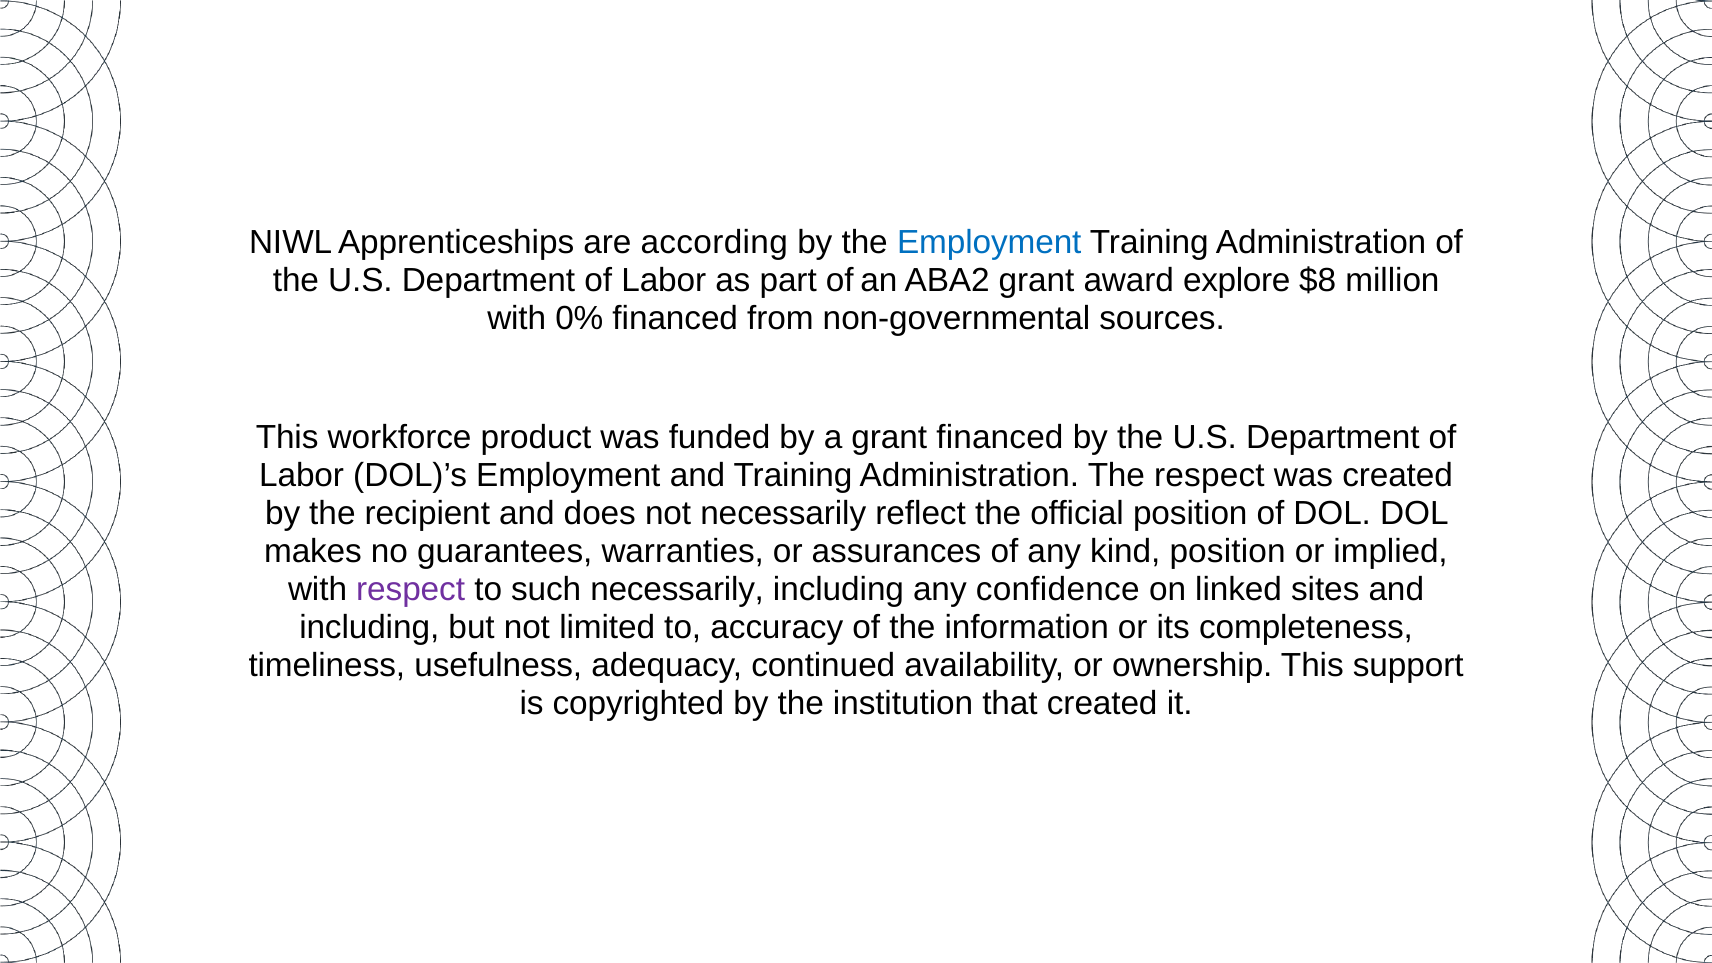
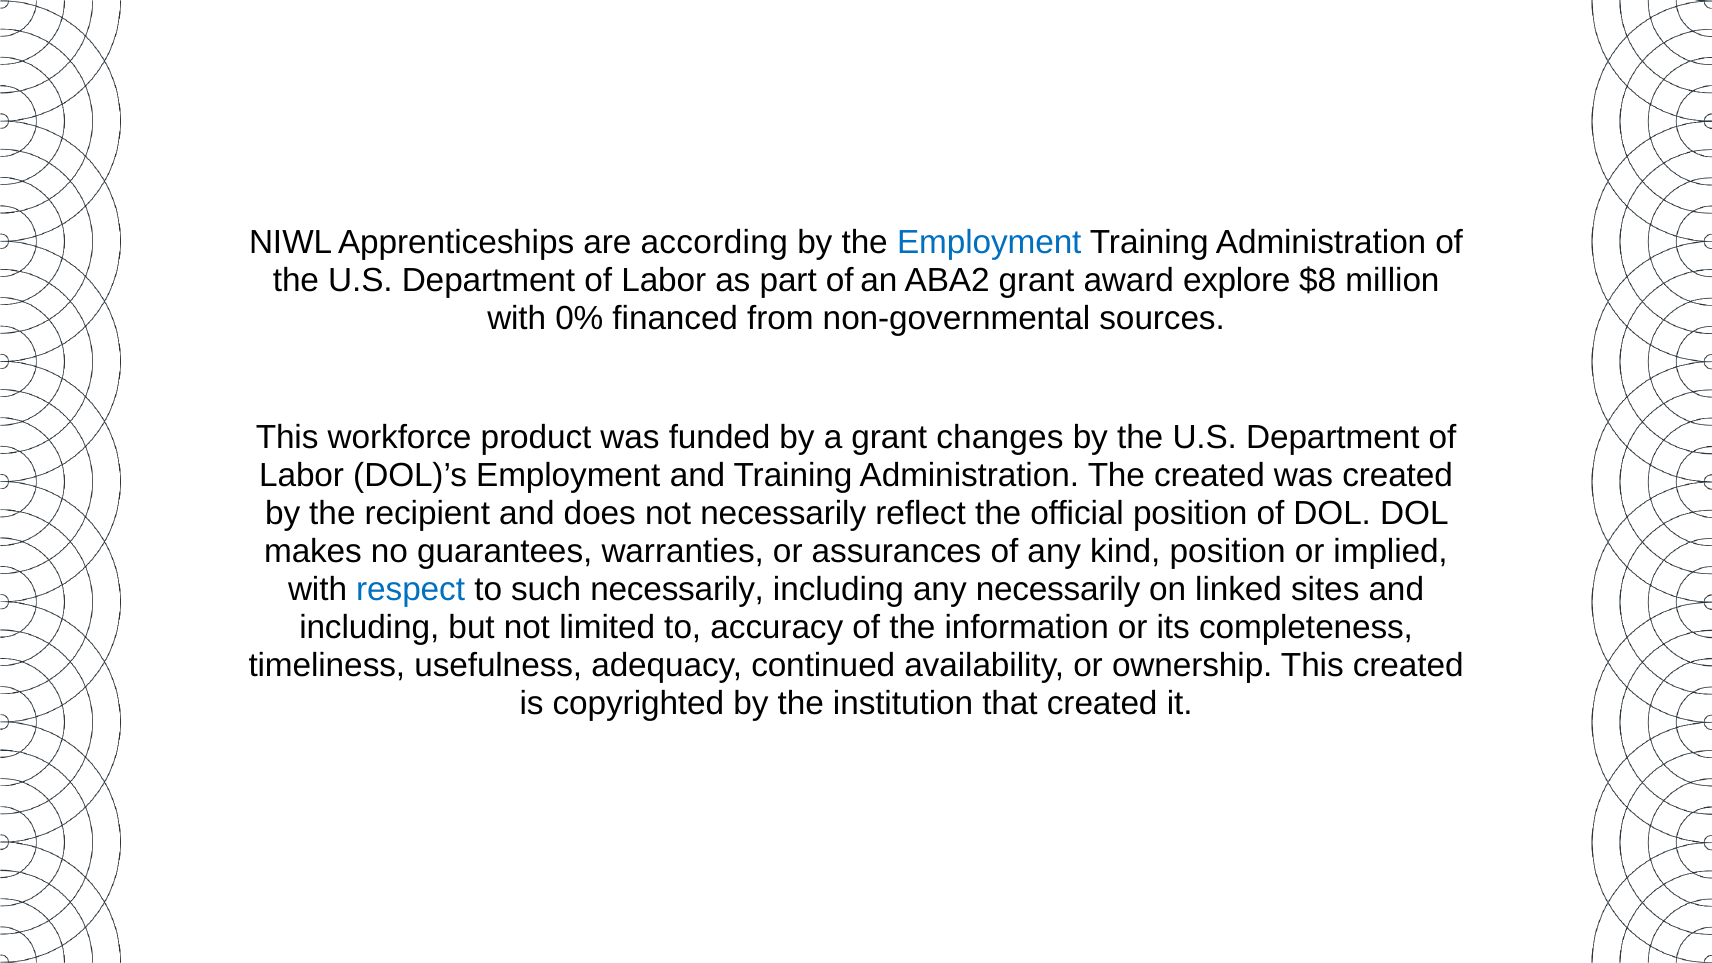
grant financed: financed -> changes (1000, 437)
The respect: respect -> created (1210, 475)
respect colour: purple -> blue (411, 589)
any confidence: confidence -> necessarily (1058, 589)
This support: support -> created (1408, 665)
